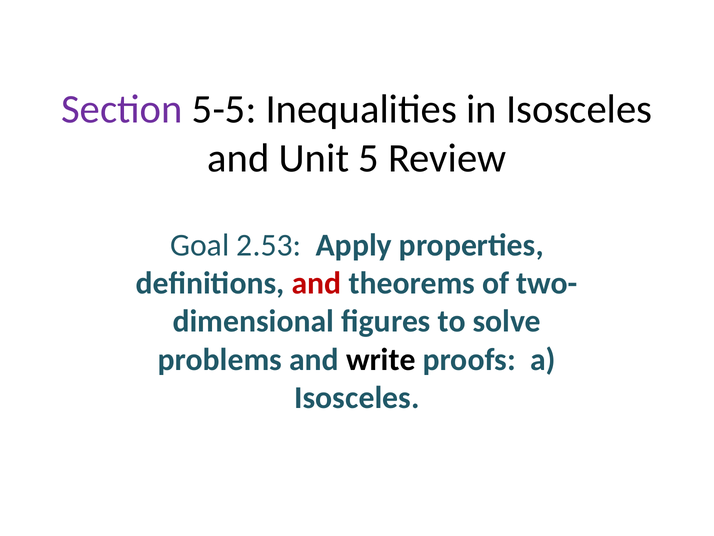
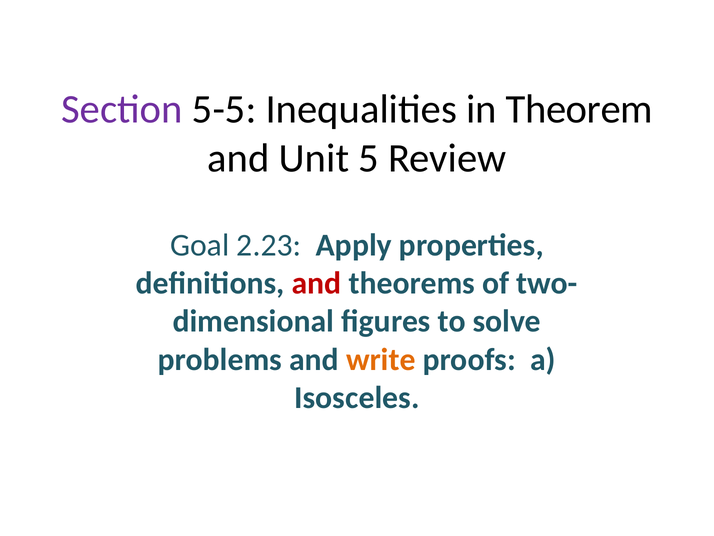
in Isosceles: Isosceles -> Theorem (579, 109)
2.53: 2.53 -> 2.23 (269, 245)
write colour: black -> orange (381, 359)
